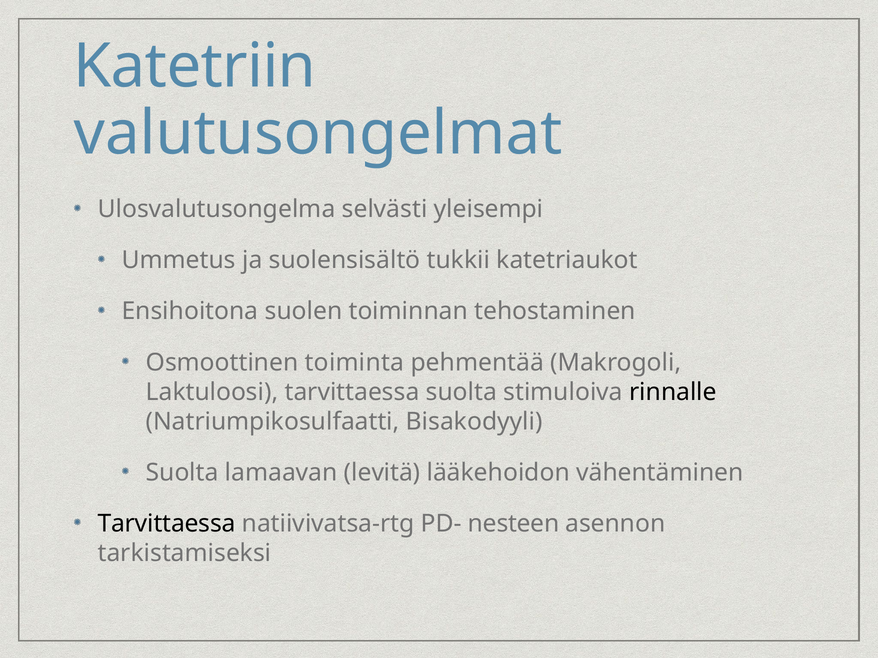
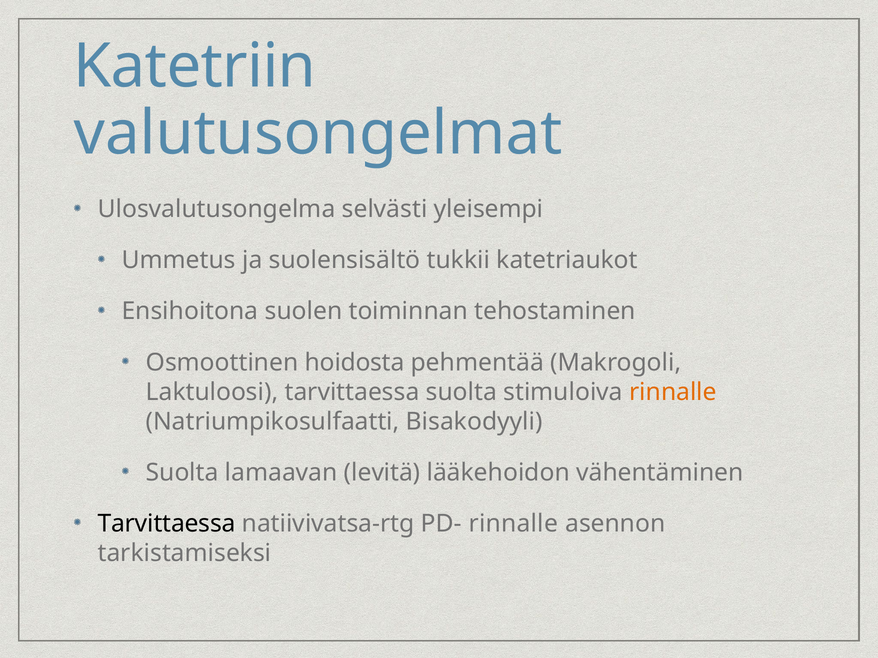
toiminta: toiminta -> hoidosta (355, 363)
rinnalle colour: black -> orange (673, 392)
PD- nesteen: nesteen -> rinnalle (513, 524)
